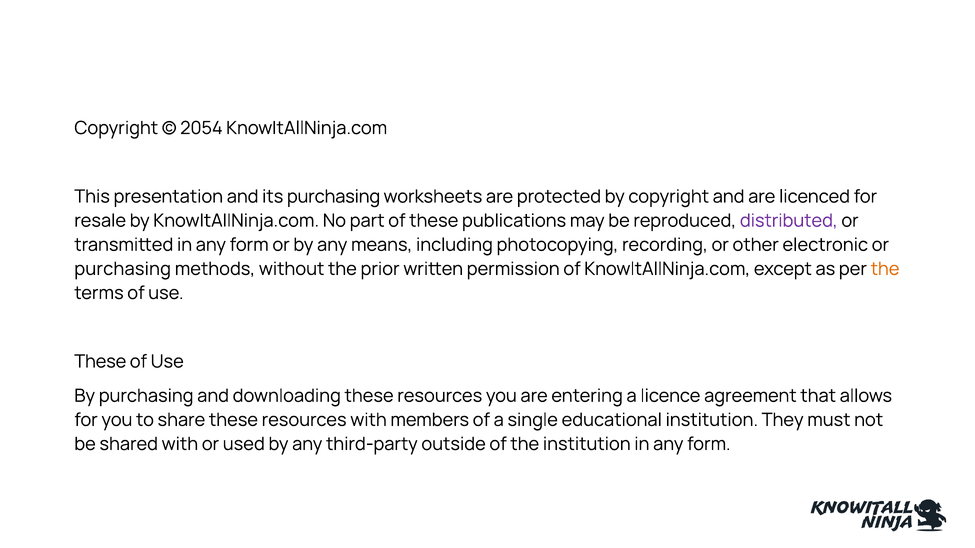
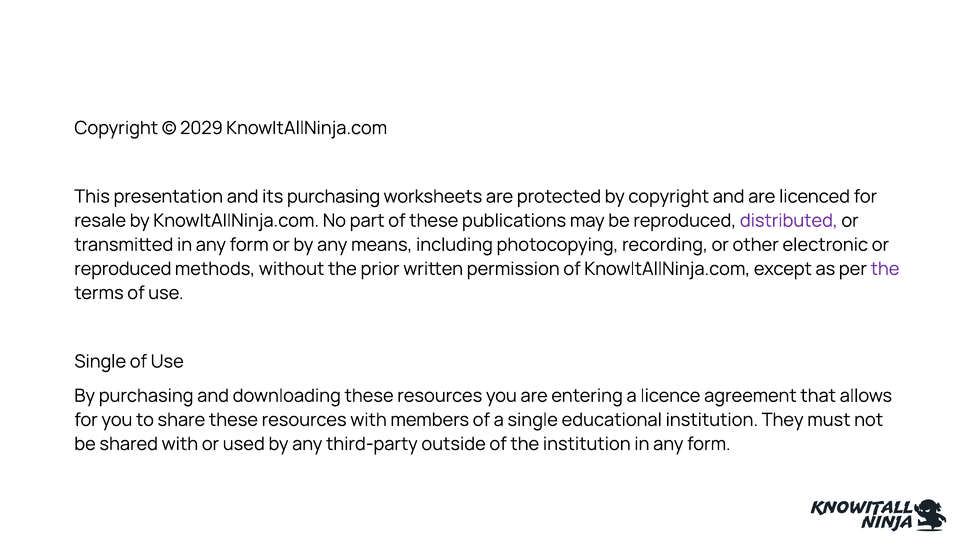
2054: 2054 -> 2029 (201, 128)
purchasing: purchasing -> reproduced (123, 269)
the colour: orange -> purple (885, 269)
These: These -> Single (100, 362)
